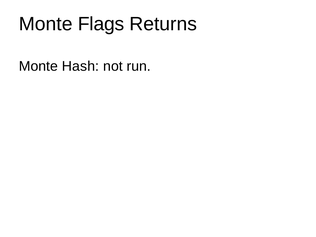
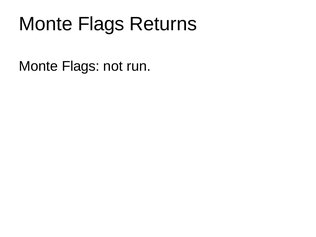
Hash: Hash -> Flags (81, 66)
